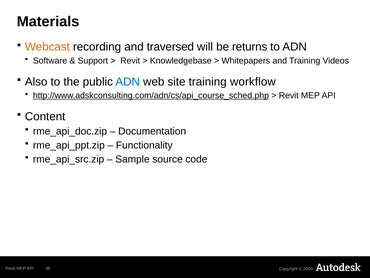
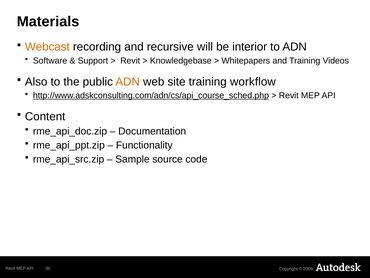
traversed: traversed -> recursive (170, 47)
returns: returns -> interior (250, 47)
ADN colour: blue -> orange (128, 82)
